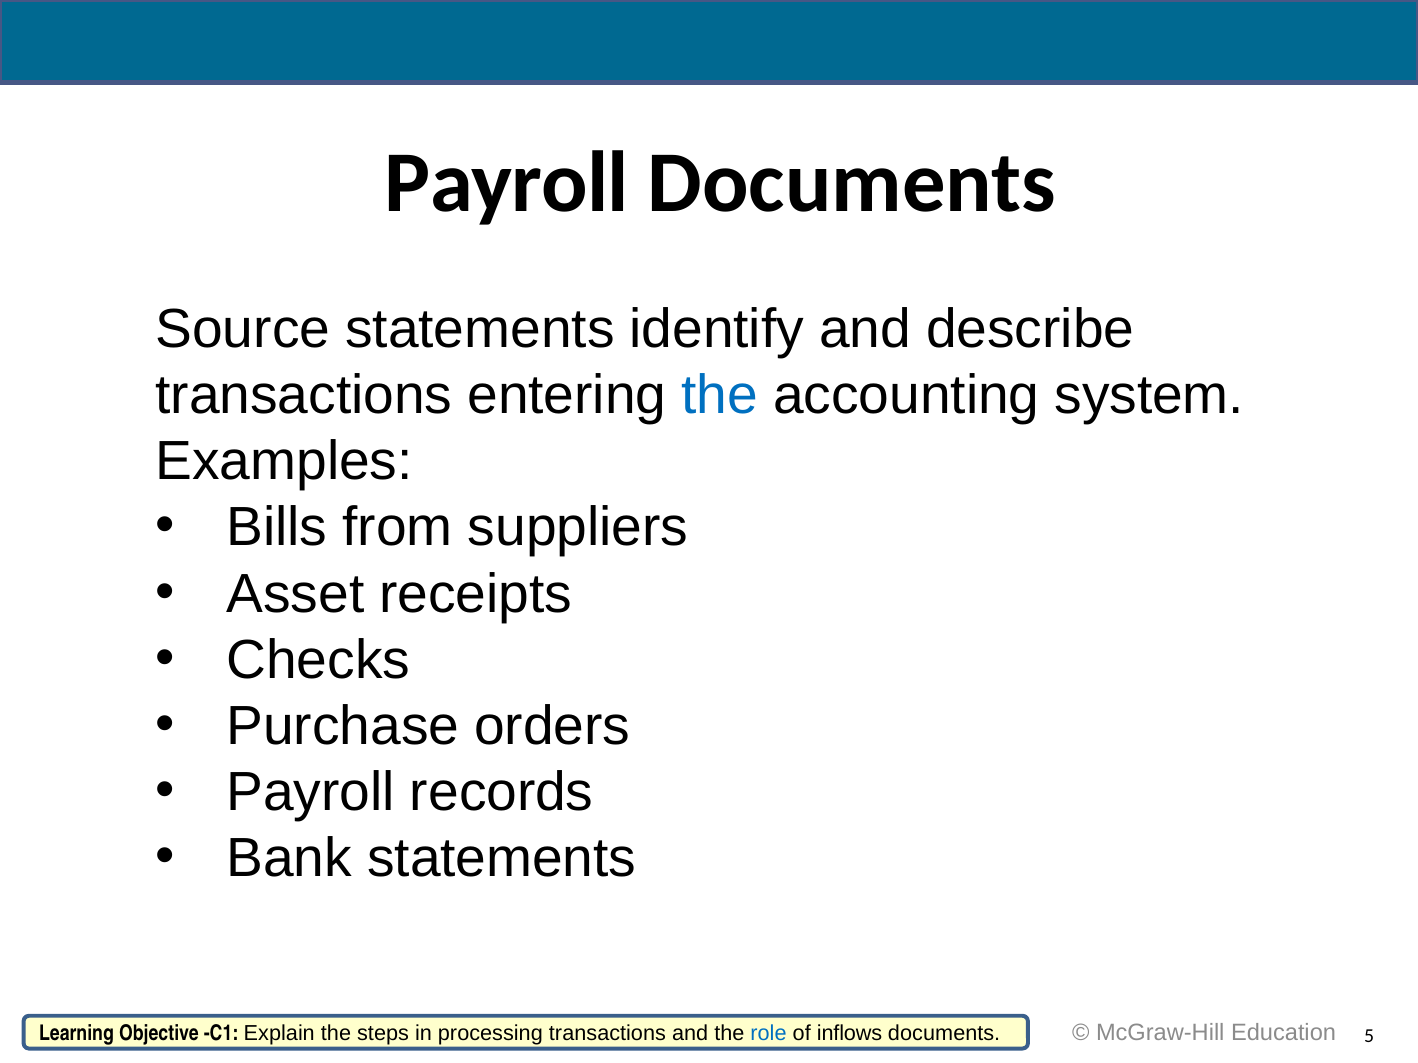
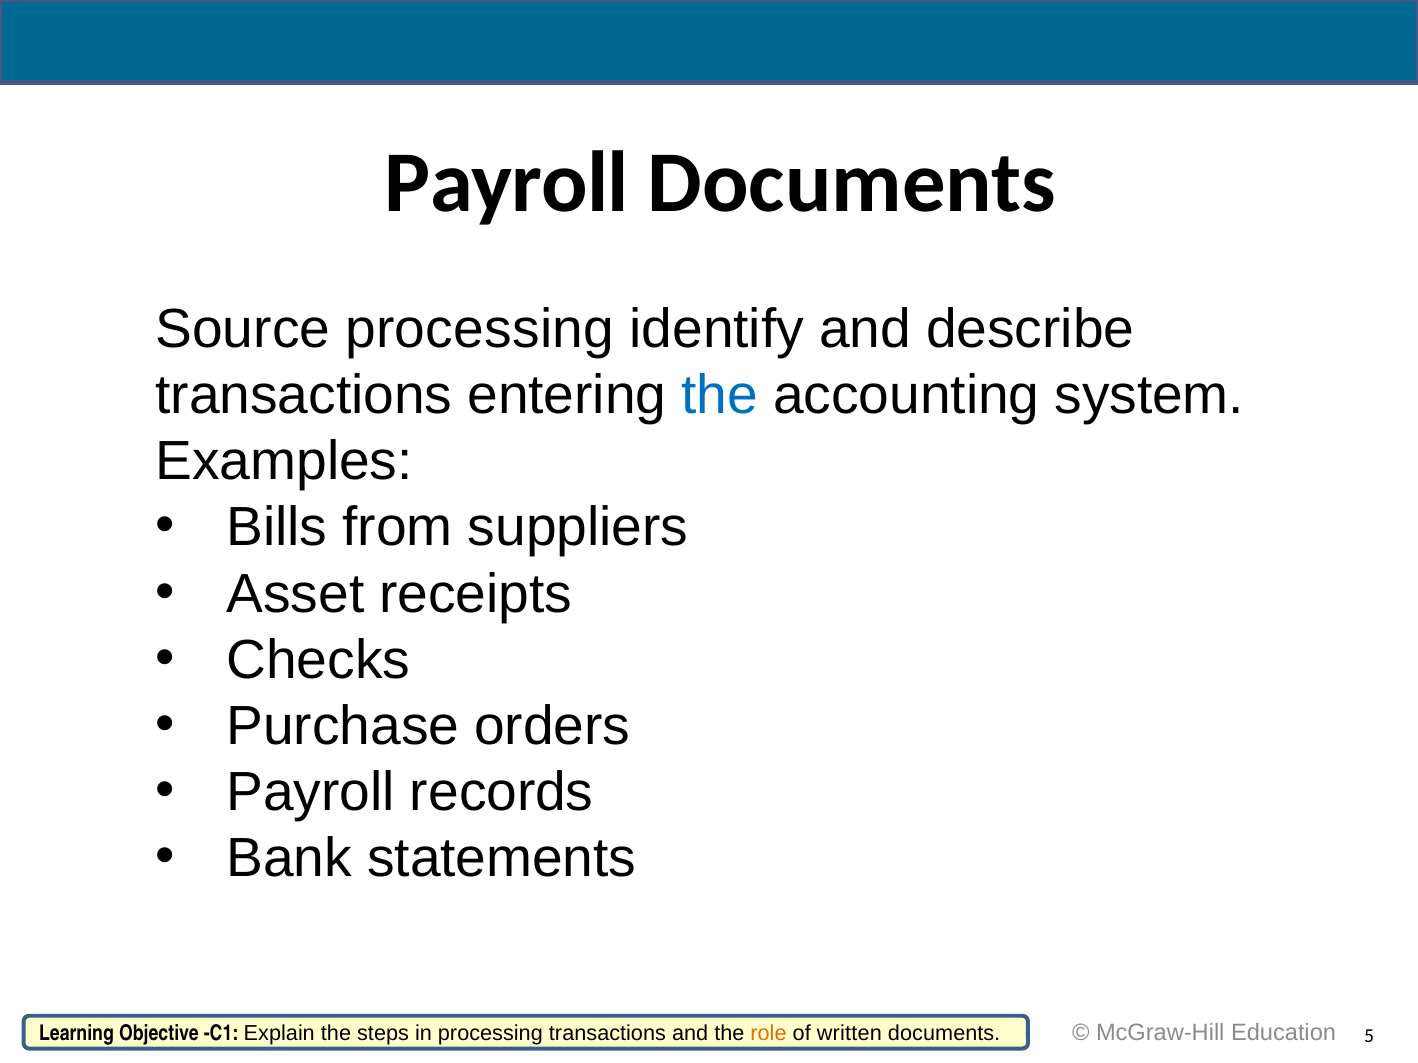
Source statements: statements -> processing (480, 329)
role colour: blue -> orange (769, 1034)
inflows: inflows -> written (849, 1034)
